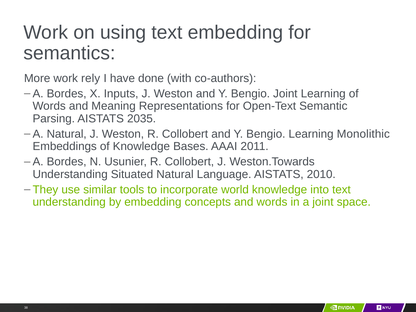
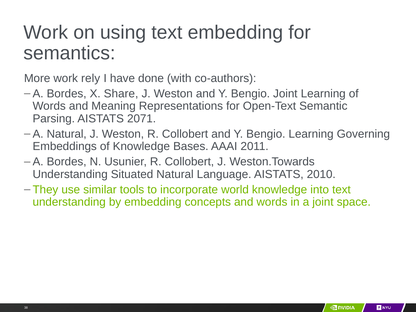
Inputs: Inputs -> Share (121, 94)
2035: 2035 -> 2071 (142, 119)
Monolithic: Monolithic -> Governing (363, 134)
